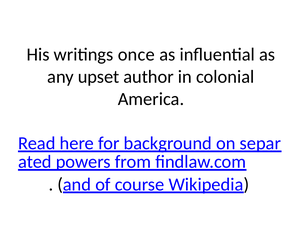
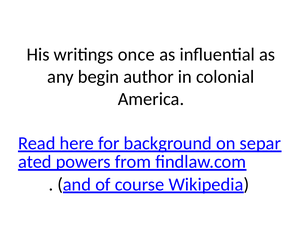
upset: upset -> begin (99, 77)
